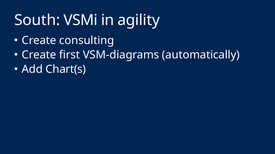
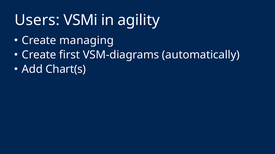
South: South -> Users (37, 20)
consulting: consulting -> managing (87, 41)
